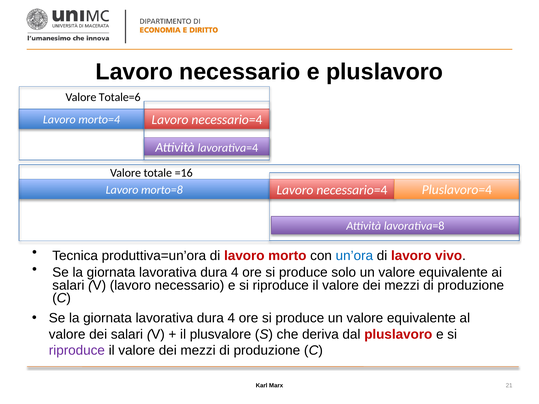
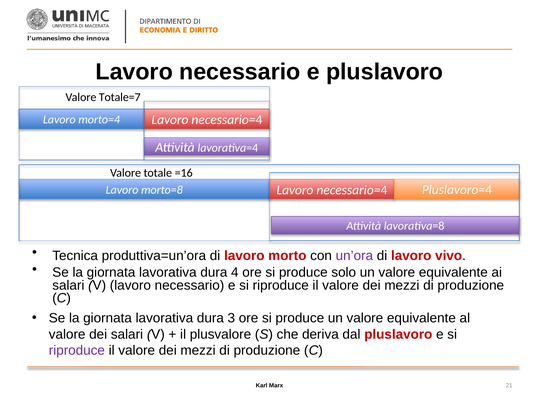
Totale=6: Totale=6 -> Totale=7 (120, 97)
un’ora colour: blue -> purple (354, 256)
4: 4 -> 3 (231, 318)
